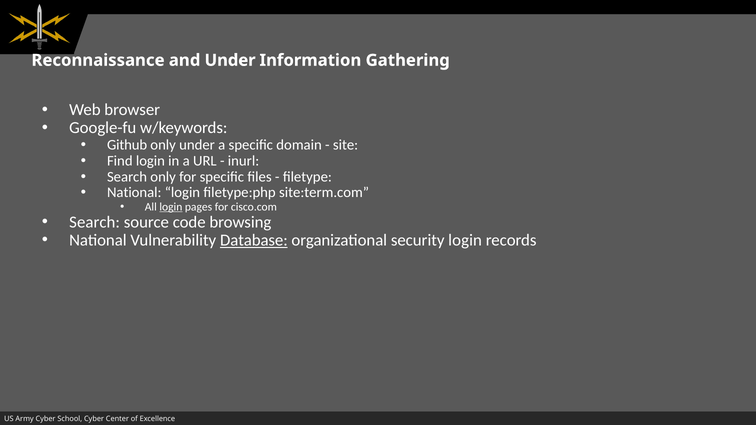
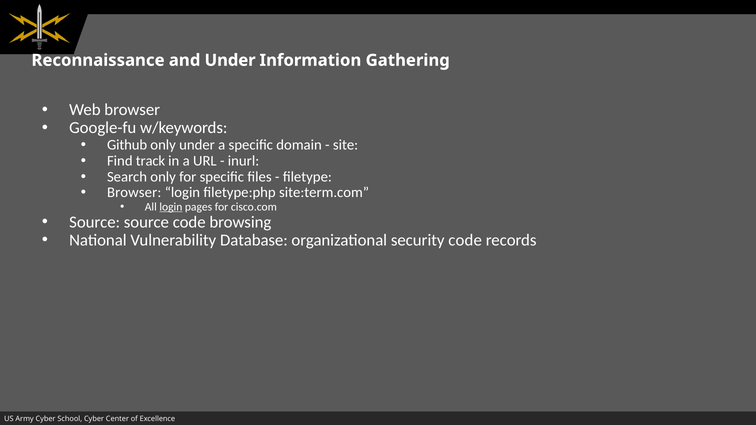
Find login: login -> track (150, 161)
National: National -> Browser (134, 193)
Search: Search -> Source (95, 222)
Database underline: present -> none (254, 240)
security login: login -> code (465, 240)
